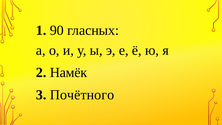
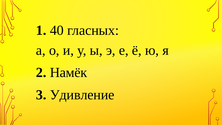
90: 90 -> 40 (57, 30)
Почётного: Почётного -> Удивление (82, 95)
